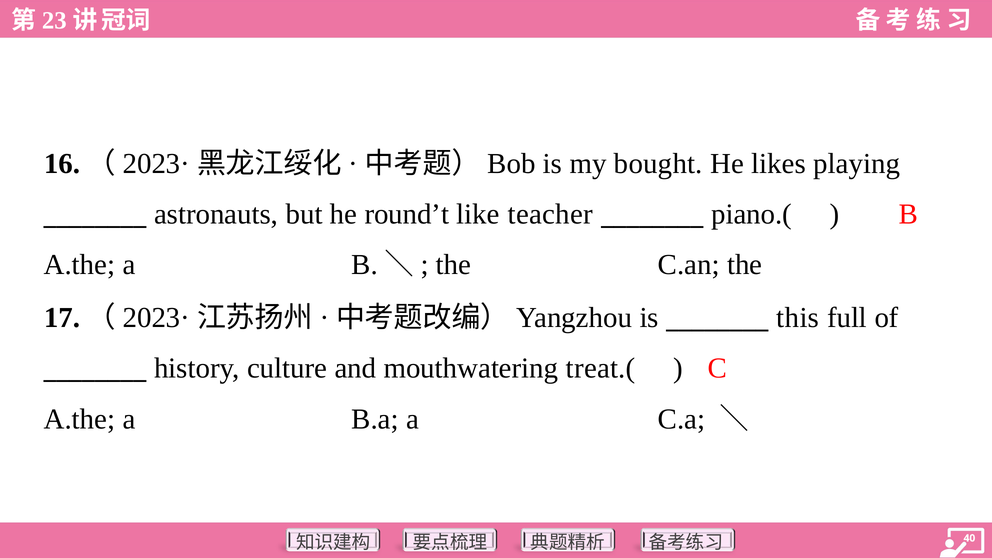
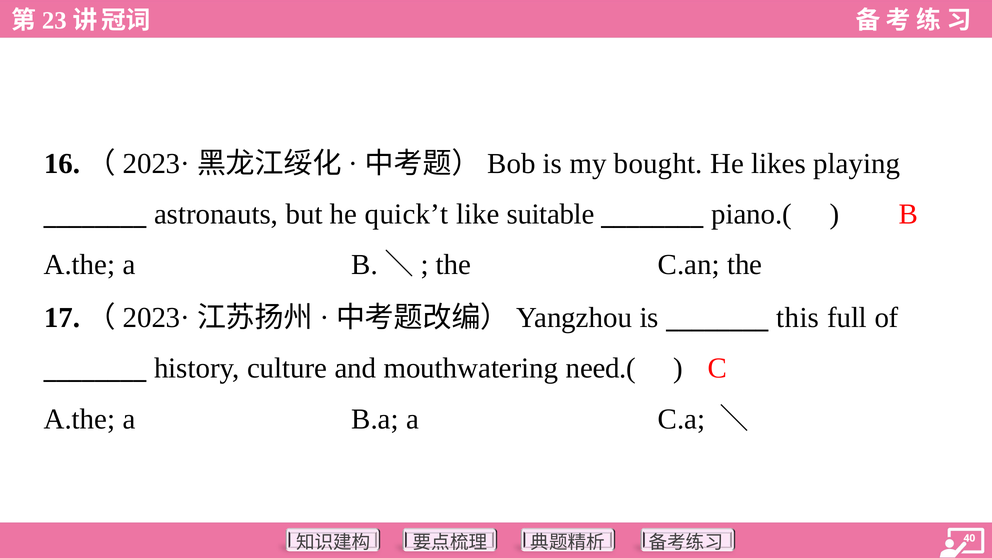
round’t: round’t -> quick’t (407, 214)
teacher: teacher -> suitable (551, 214)
treat.(: treat.( -> need.( (601, 368)
